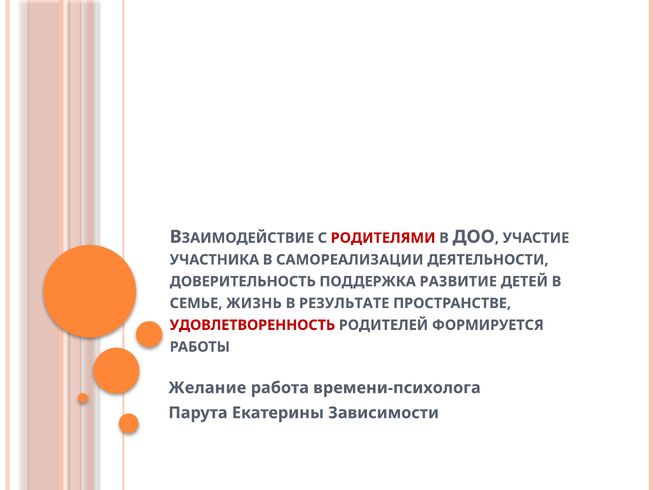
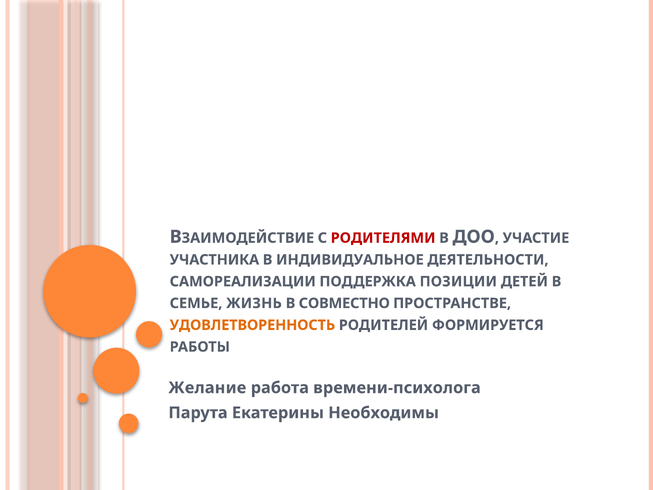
САМОРЕАЛИЗАЦИИ: САМОРЕАЛИЗАЦИИ -> ИНДИВИДУАЛЬНОЕ (350, 260)
ДОВЕРИТЕЛЬНОСТЬ: ДОВЕРИТЕЛЬНОСТЬ -> САМОРЕАЛИЗАЦИИ (243, 281)
РАЗВИТИЕ: РАЗВИТИЕ -> ПОЗИЦИИ (458, 281)
РЕЗУЛЬТАТЕ: РЕЗУЛЬТАТЕ -> СОВМЕСТНО (344, 303)
УДОВЛЕТВОРЕННОСТЬ colour: red -> orange (252, 325)
Зависимости: Зависимости -> Необходимы (384, 413)
